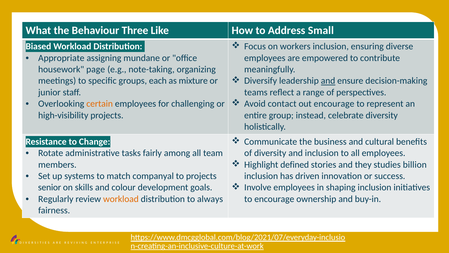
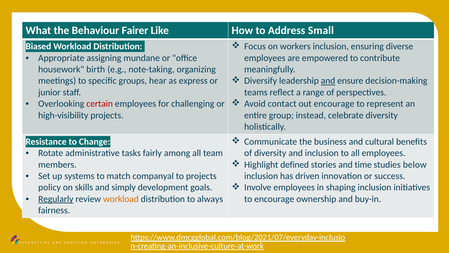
Three: Three -> Fairer (135, 30)
page: page -> birth (96, 69)
each: each -> hear (158, 81)
mixture: mixture -> express (193, 81)
certain colour: orange -> red (100, 104)
they: they -> time (363, 164)
billion: billion -> below (415, 164)
senior: senior -> policy (50, 187)
colour: colour -> simply (124, 187)
Regularly underline: none -> present (56, 199)
